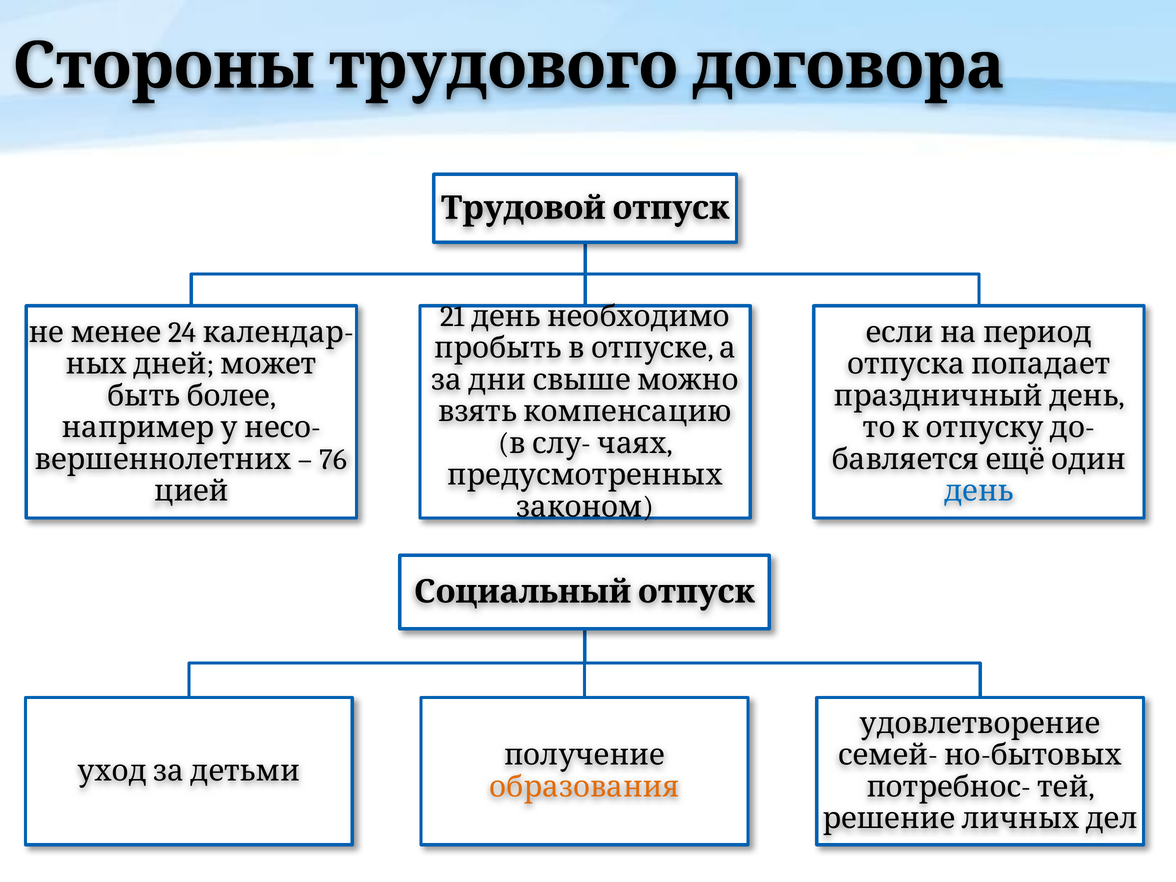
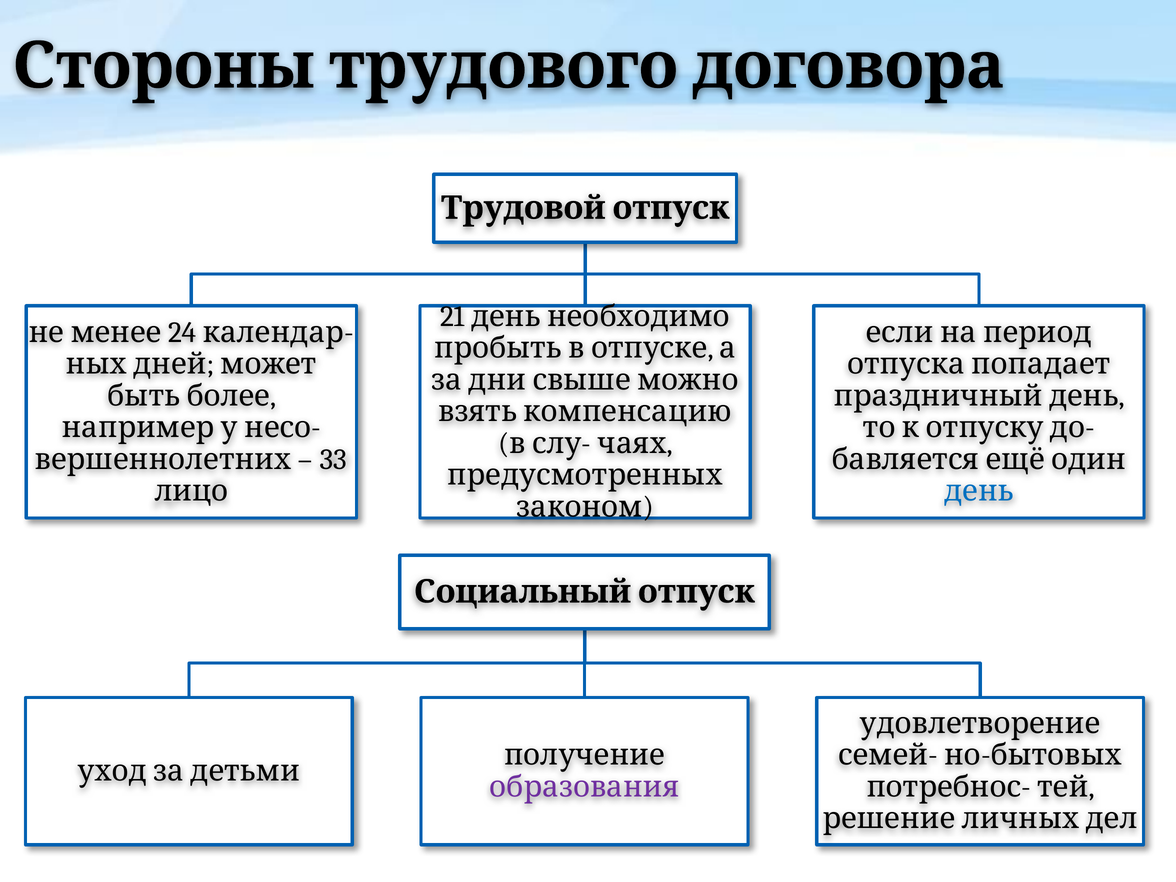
76: 76 -> 33 (333, 459)
цией: цией -> лицо (191, 491)
образования colour: orange -> purple (584, 787)
